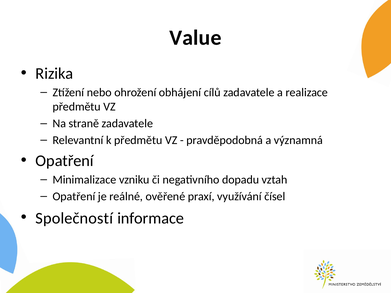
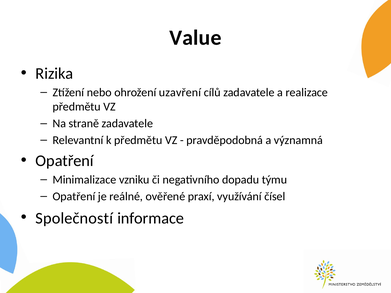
obhájení: obhájení -> uzavření (180, 93)
vztah: vztah -> týmu (274, 180)
